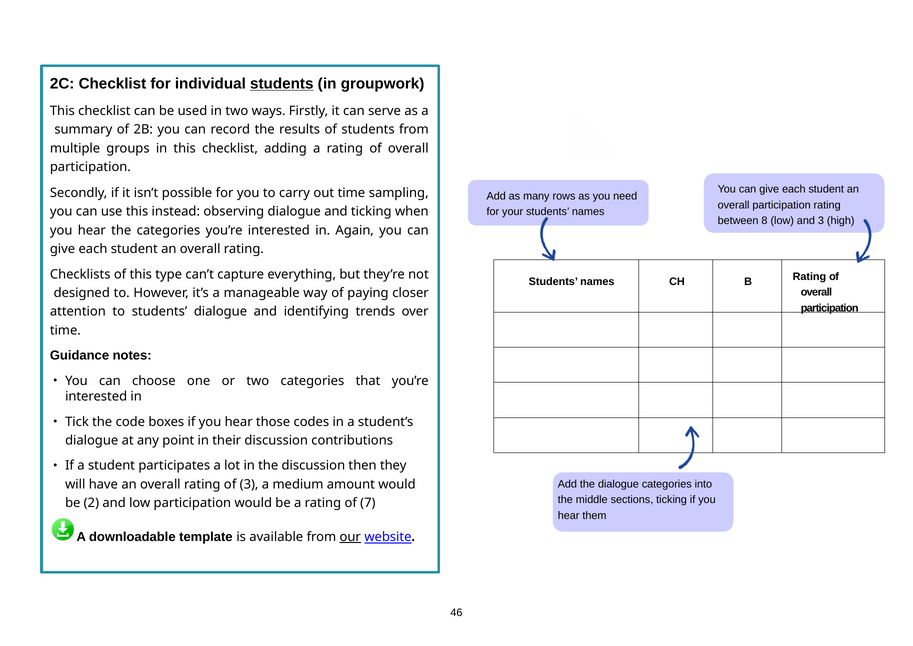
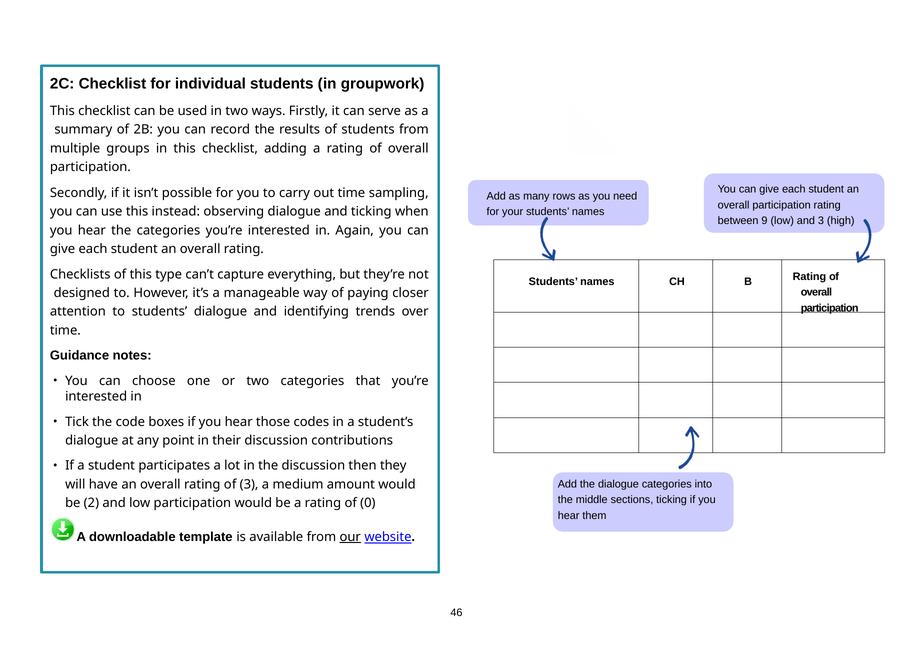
students underline: present -> none (282, 84)
8: 8 -> 9 (764, 221)
7: 7 -> 0 (368, 503)
